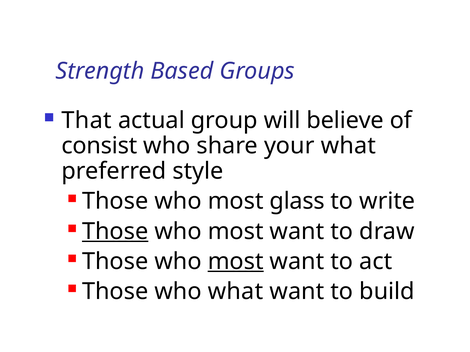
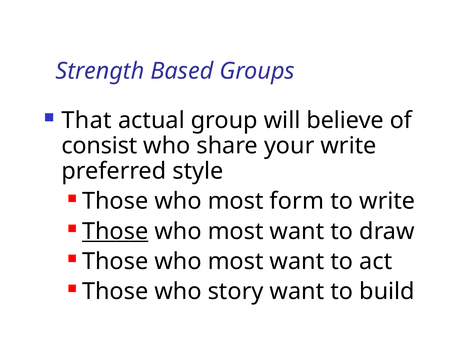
your what: what -> write (348, 146)
glass: glass -> form (297, 202)
most underline: present -> none (236, 262)
who what: what -> story (236, 292)
